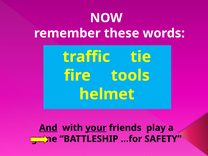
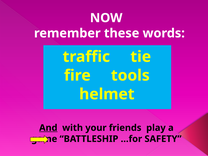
your underline: present -> none (96, 128)
